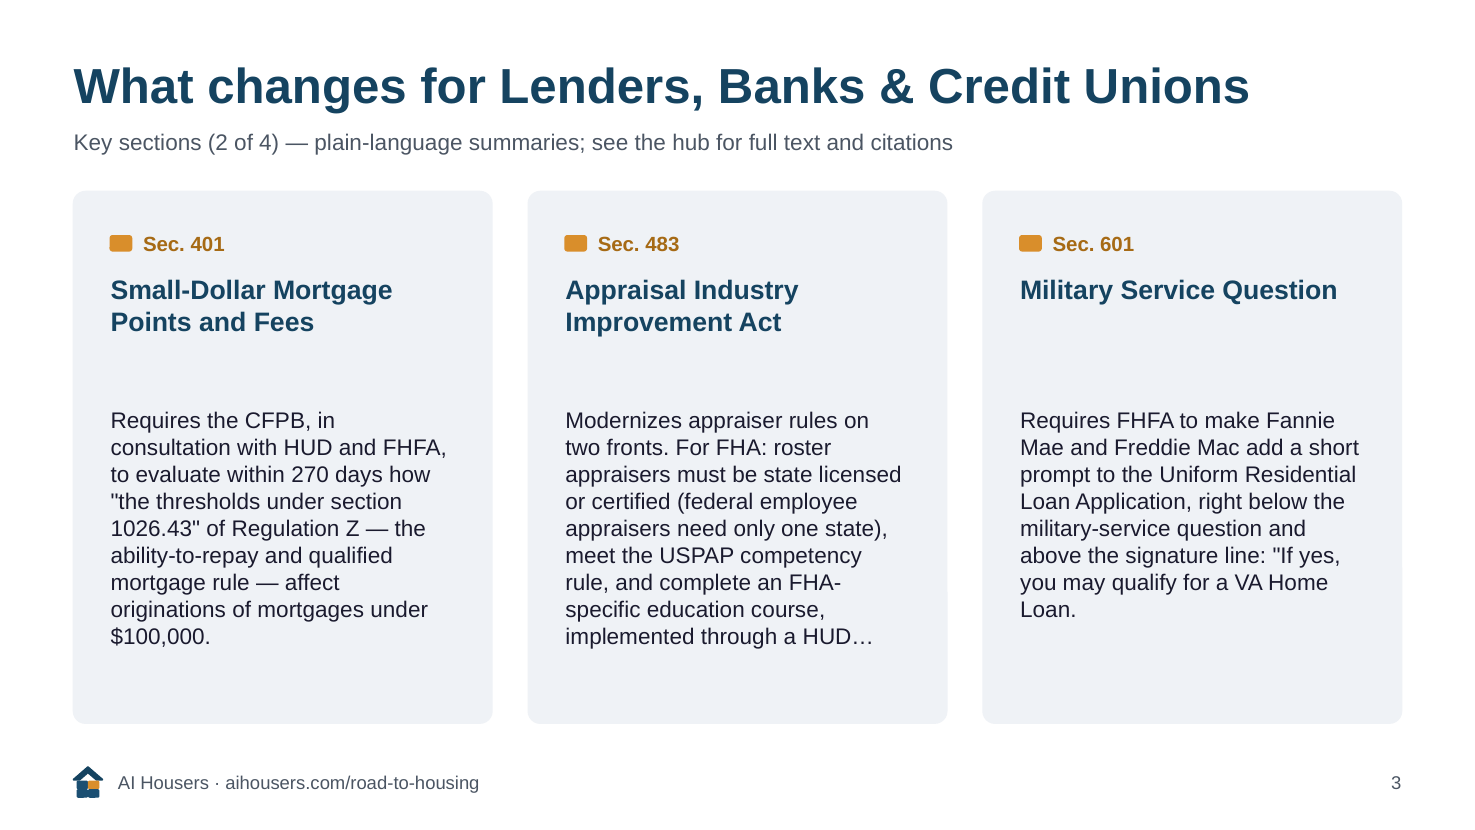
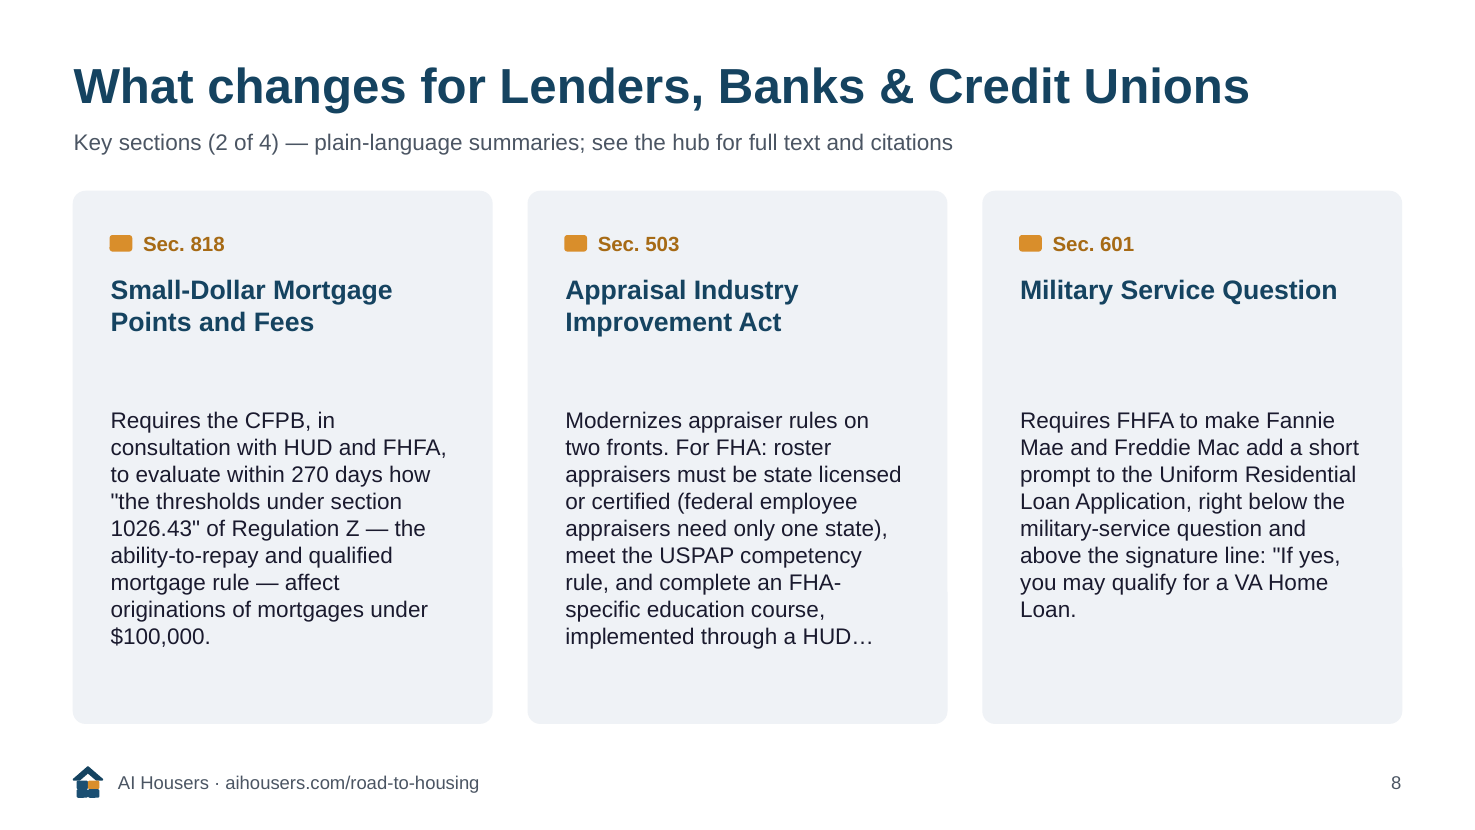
401: 401 -> 818 (208, 245)
483: 483 -> 503 (662, 245)
3: 3 -> 8 (1396, 783)
